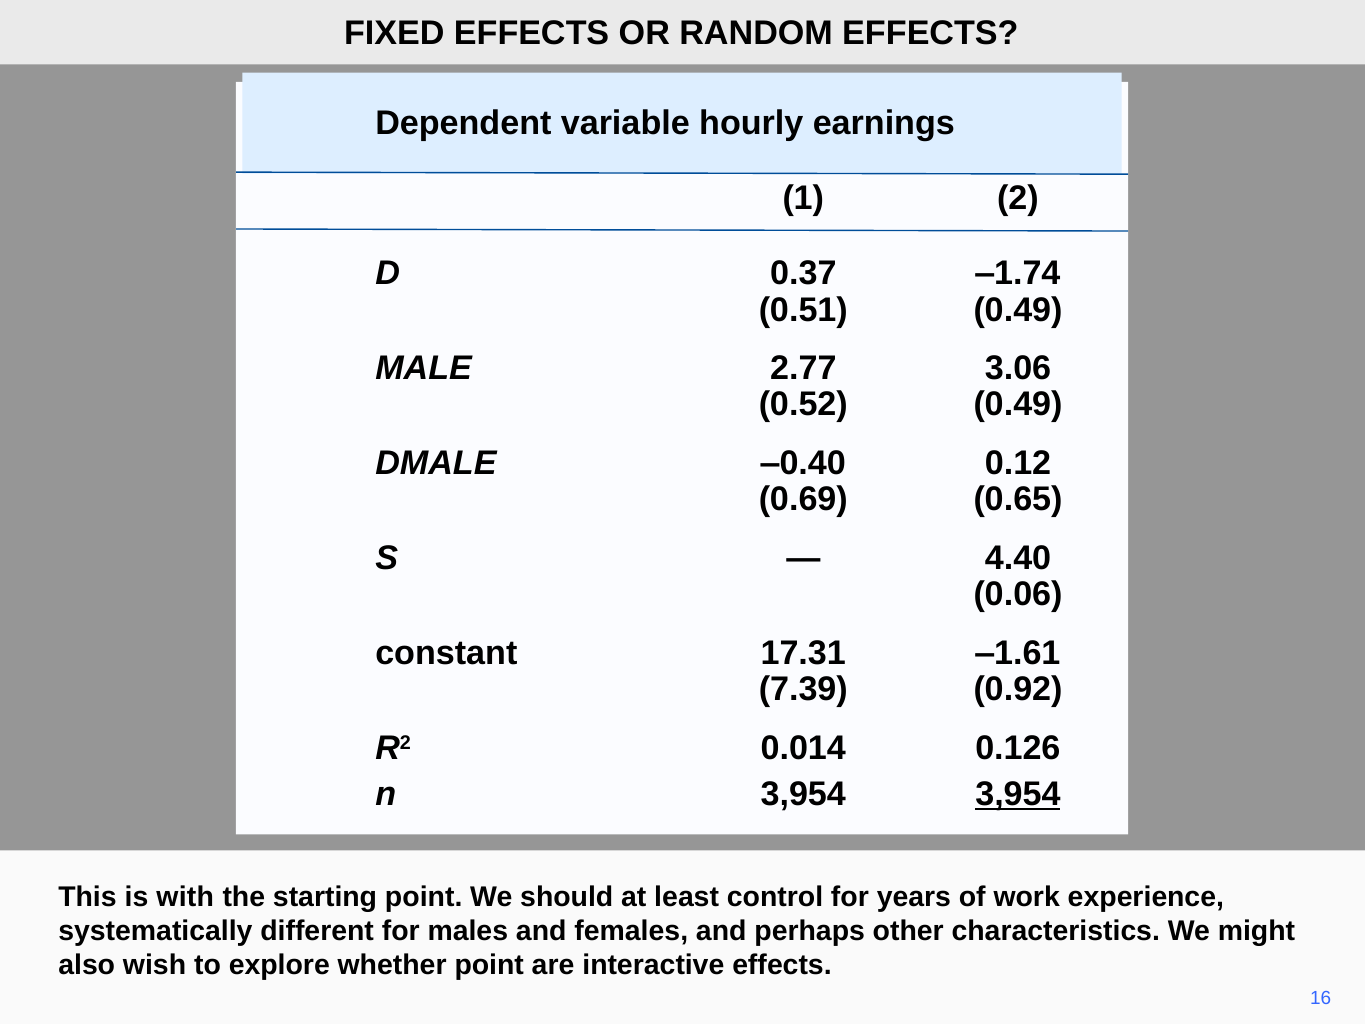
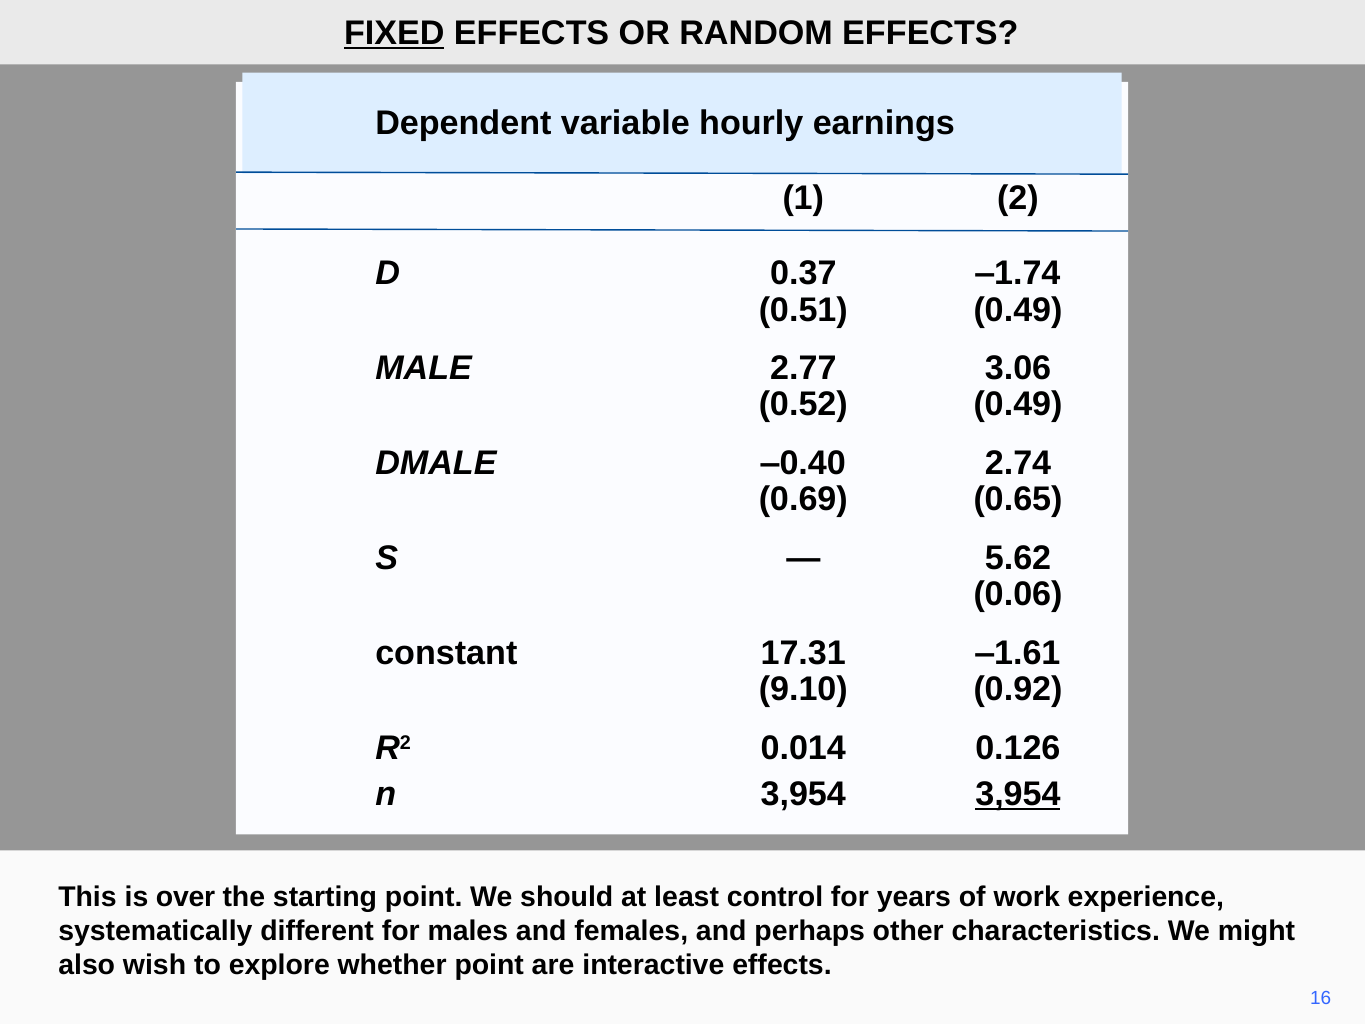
FIXED underline: none -> present (394, 33)
0.12: 0.12 -> 2.74 (1018, 463)
4.40: 4.40 -> 5.62 (1018, 558)
7.39: 7.39 -> 9.10 (803, 689)
with: with -> over (186, 897)
